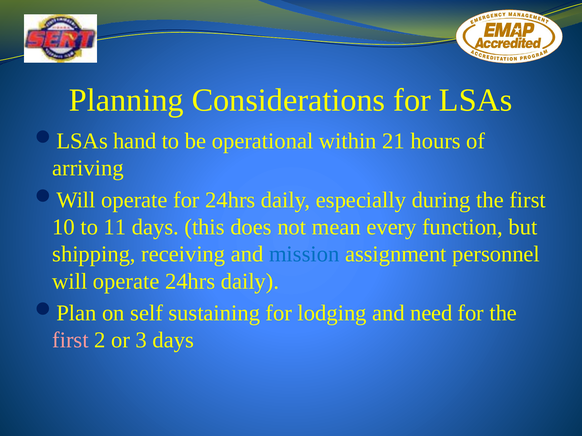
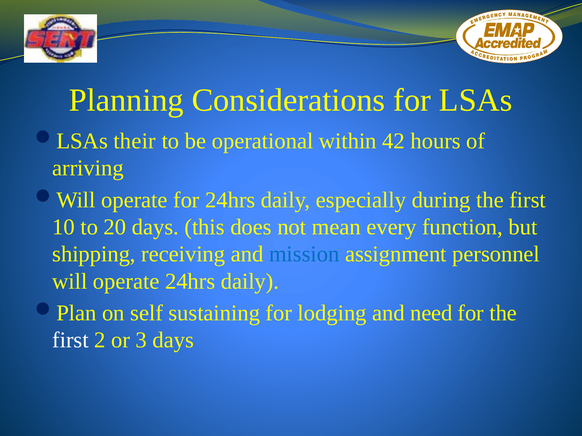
hand: hand -> their (135, 141)
21: 21 -> 42 (394, 141)
11: 11 -> 20 (115, 227)
first colour: pink -> white (70, 341)
